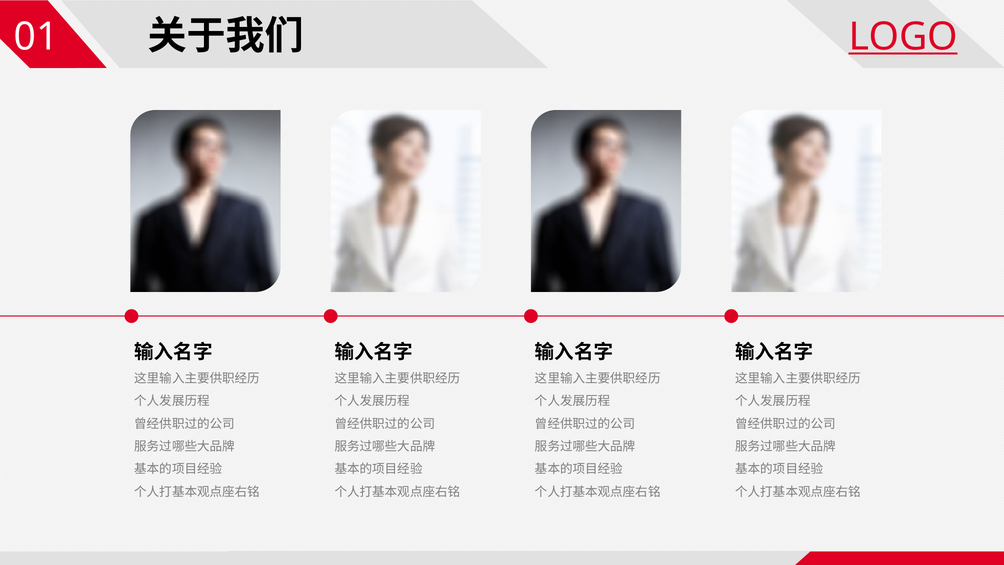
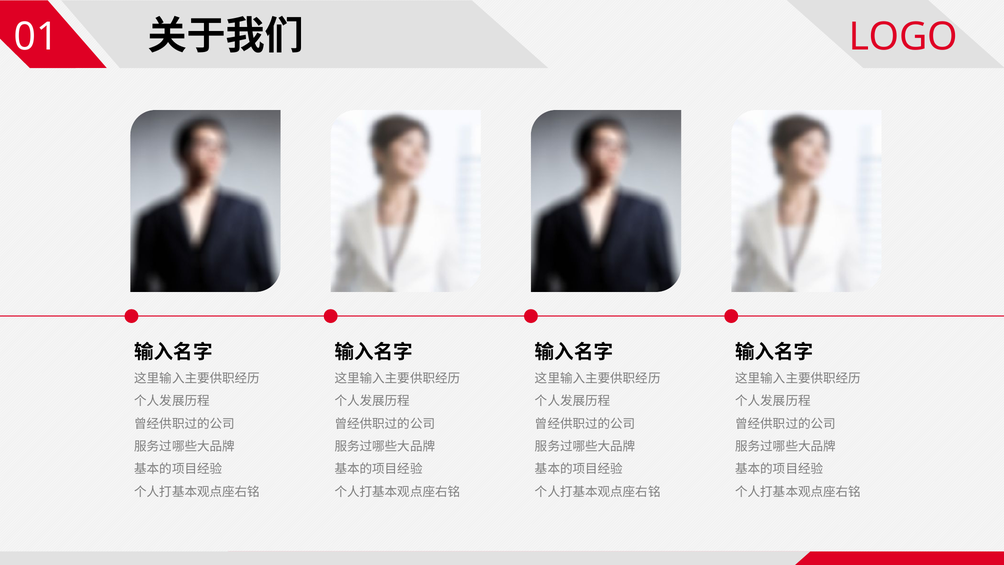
LOGO underline: present -> none (903, 37)
